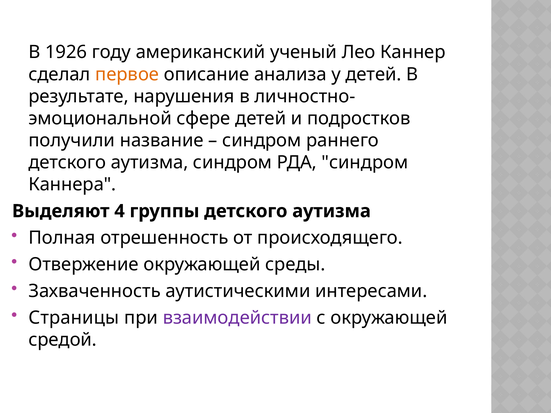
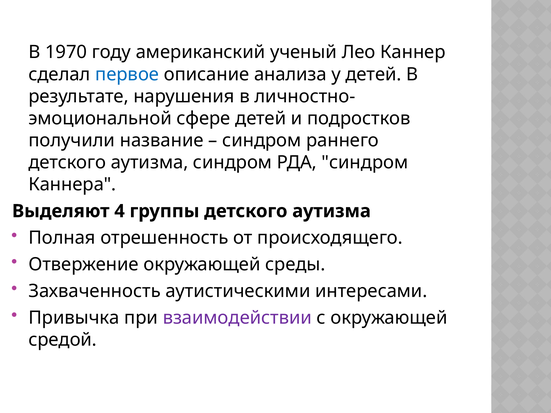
1926: 1926 -> 1970 (66, 52)
первое colour: orange -> blue (127, 74)
Страницы: Страницы -> Привычка (74, 318)
